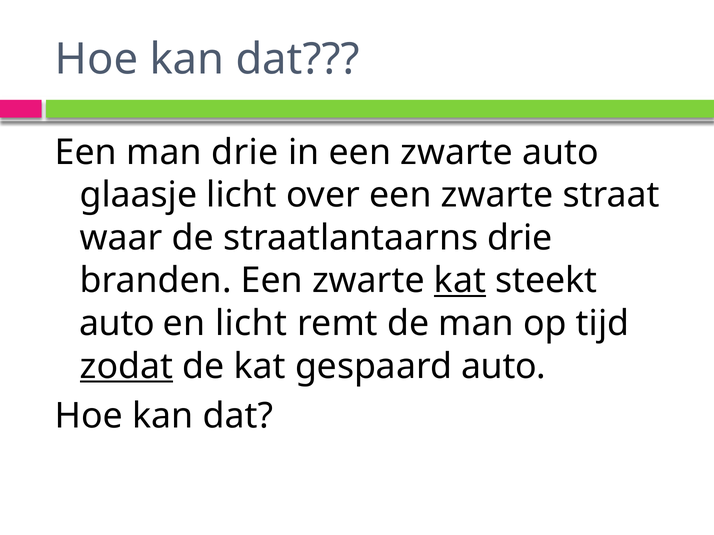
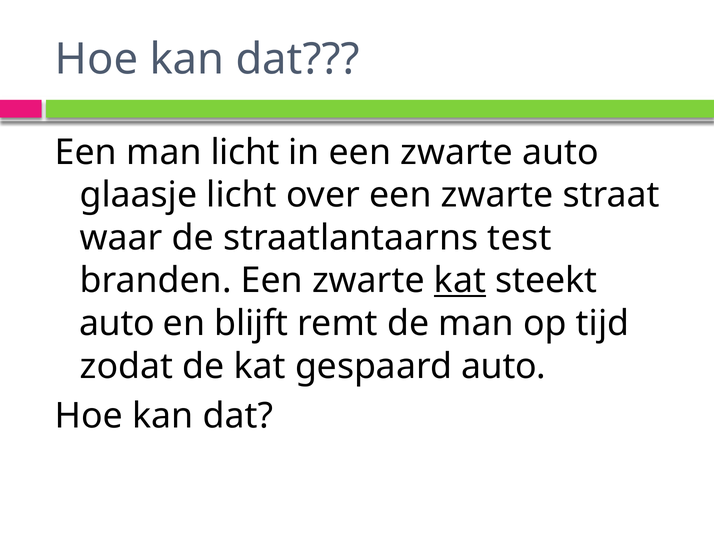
man drie: drie -> licht (245, 152)
straatlantaarns drie: drie -> test (519, 238)
en licht: licht -> blijft (251, 324)
zodat underline: present -> none (126, 367)
